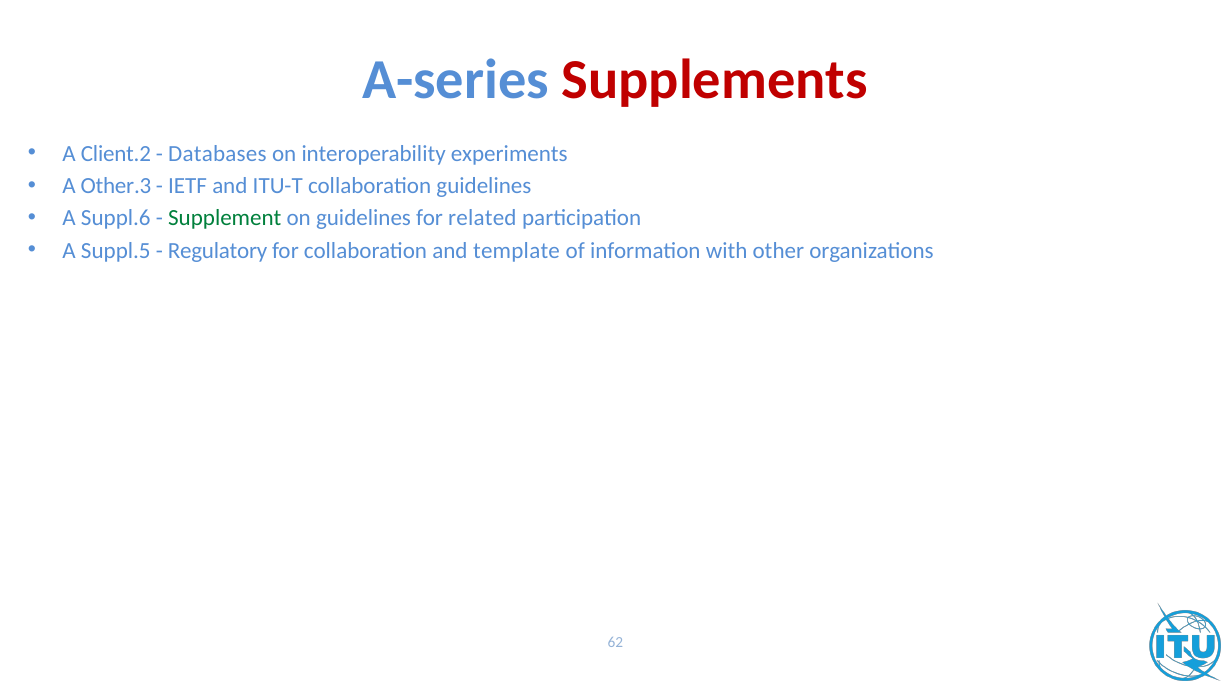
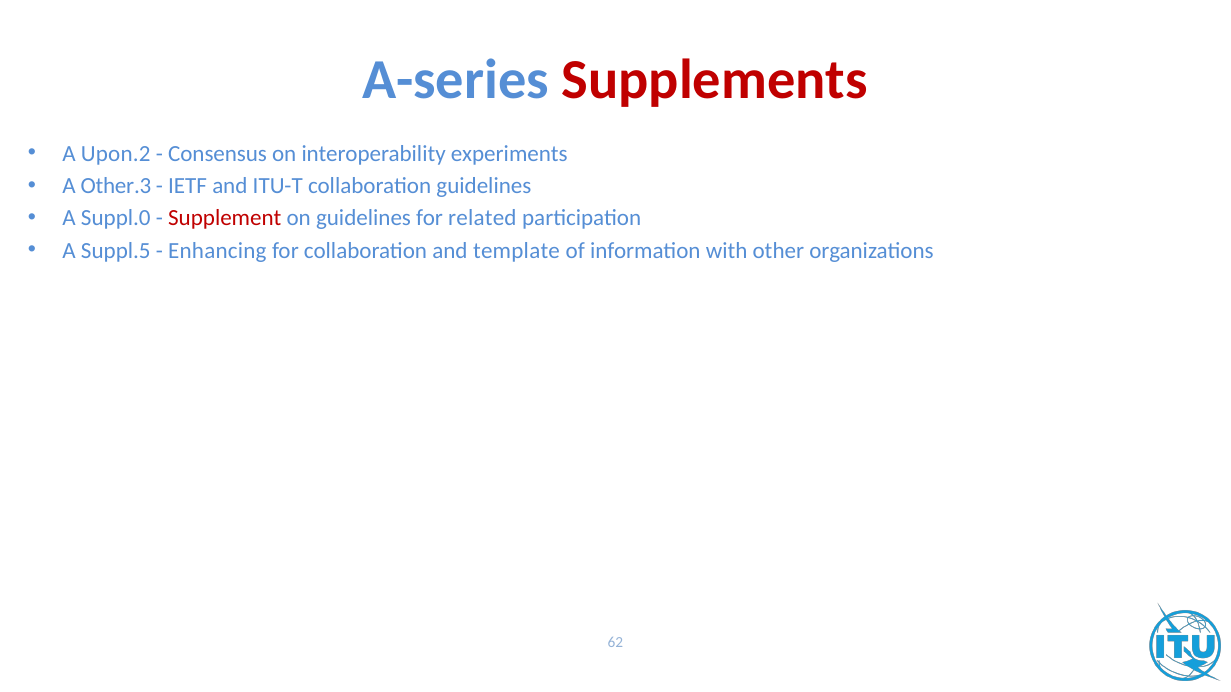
Client.2: Client.2 -> Upon.2 (116, 154)
Databases: Databases -> Consensus (218, 154)
Suppl.6: Suppl.6 -> Suppl.0 (116, 218)
Supplement colour: green -> red (225, 218)
Regulatory: Regulatory -> Enhancing (217, 251)
